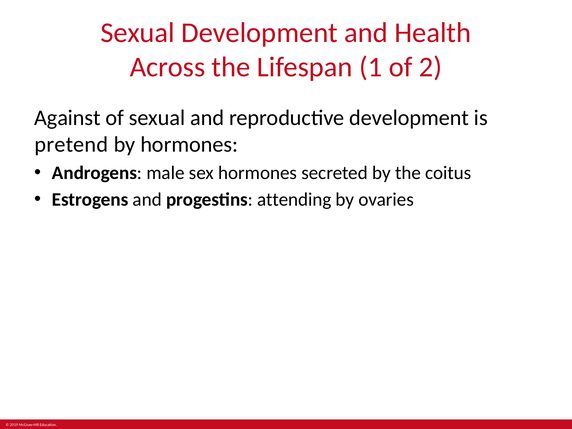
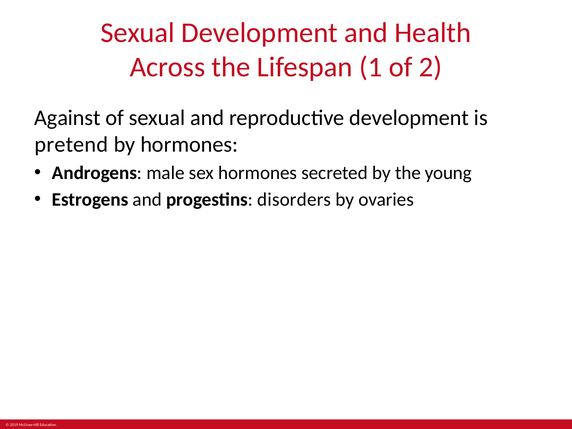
coitus: coitus -> young (448, 173)
attending: attending -> disorders (294, 200)
